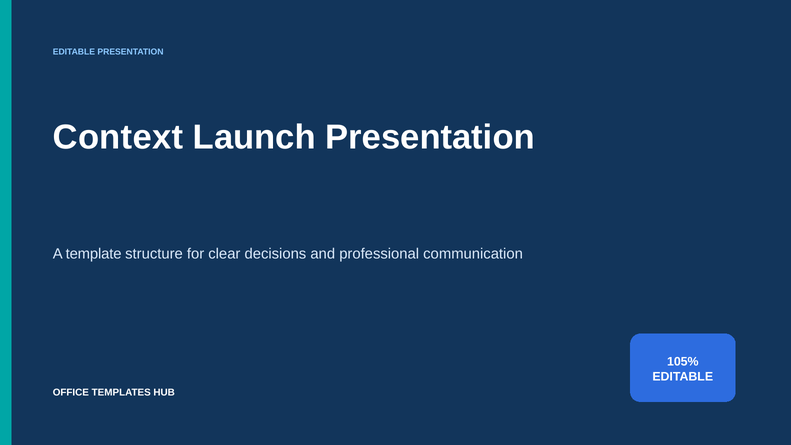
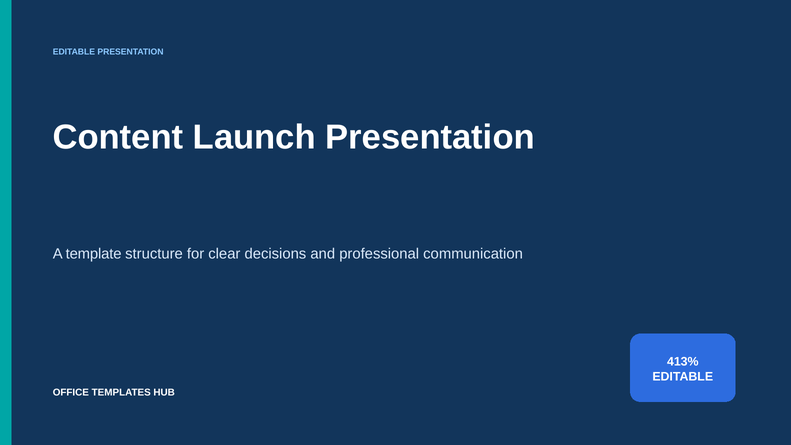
Context: Context -> Content (118, 137)
105%: 105% -> 413% (683, 362)
